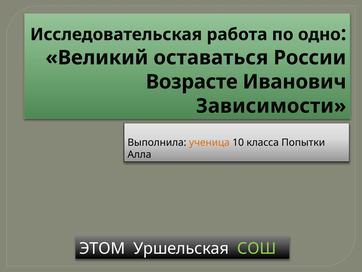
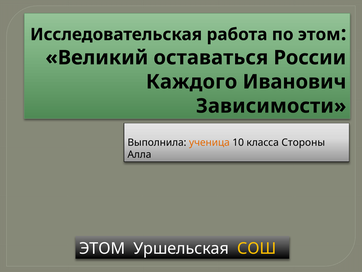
по одно: одно -> этом (319, 34)
Возрасте: Возрасте -> Каждого (192, 82)
Попытки: Попытки -> Стороны (303, 142)
СОШ colour: light green -> yellow (257, 248)
